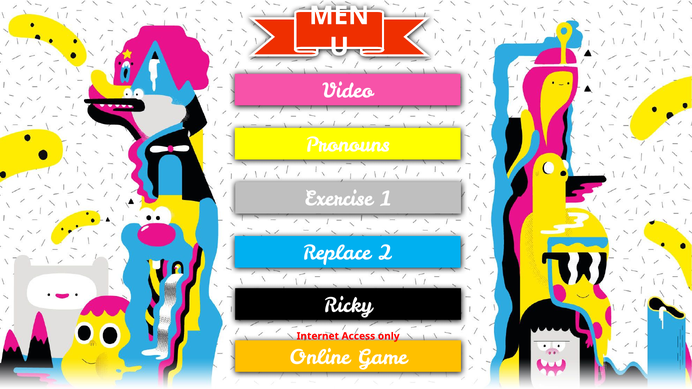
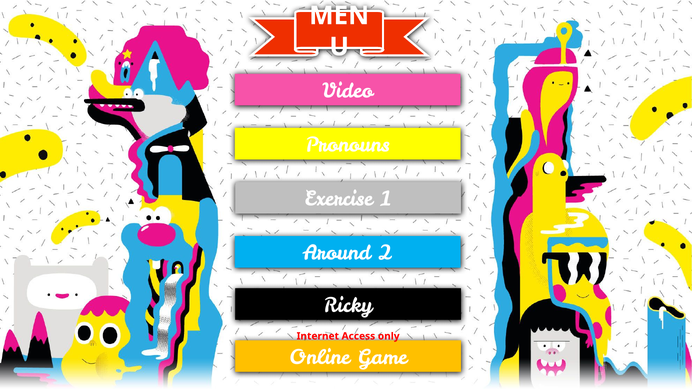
Replace: Replace -> Around (337, 253)
